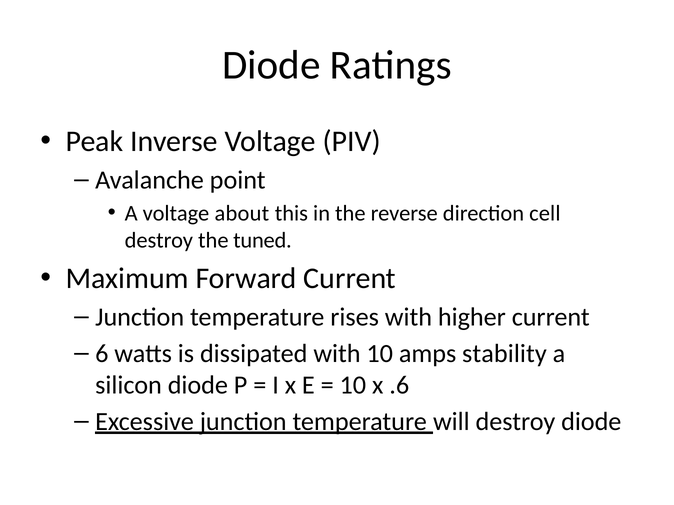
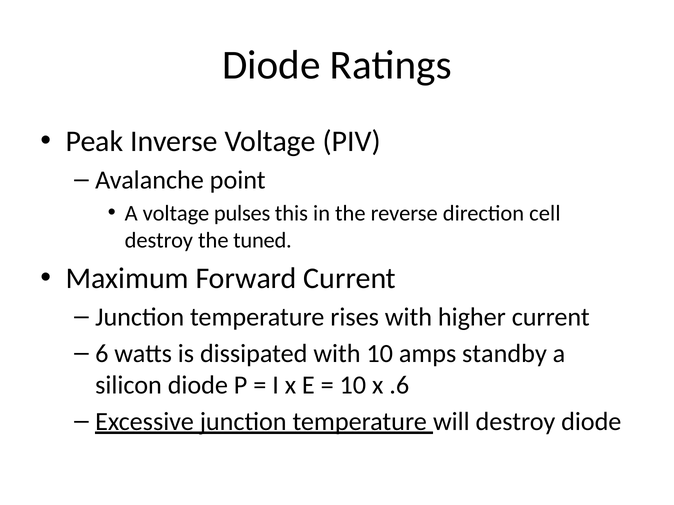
about: about -> pulses (242, 214)
stability: stability -> standby (504, 354)
